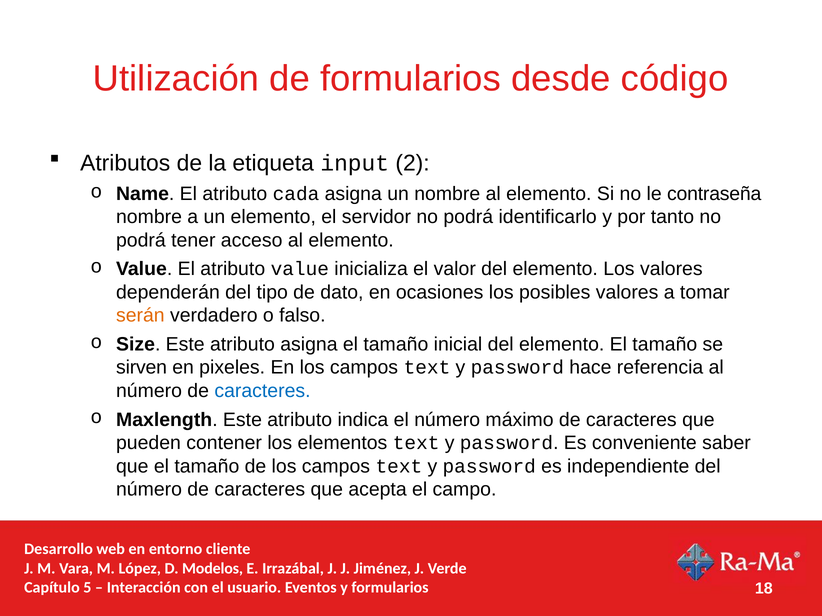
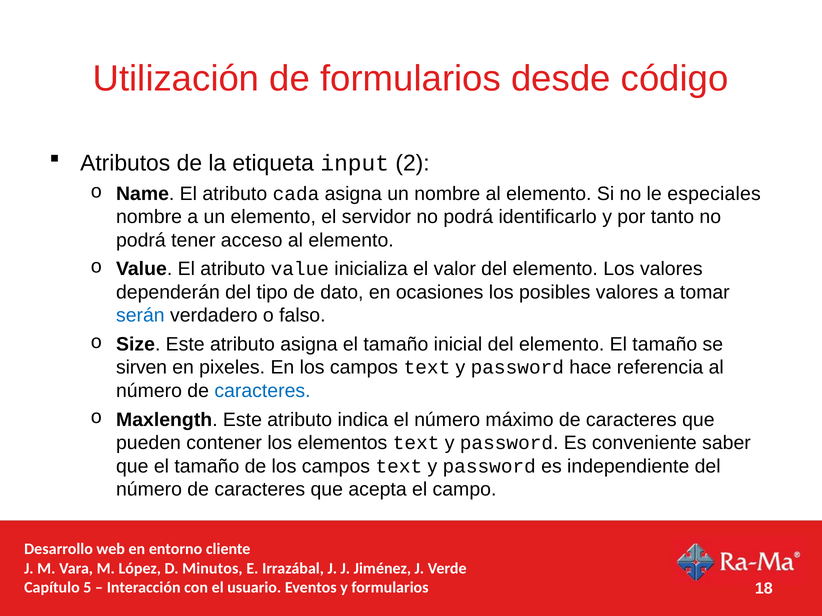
contraseña: contraseña -> especiales (714, 194)
serán colour: orange -> blue (140, 316)
Modelos: Modelos -> Minutos (212, 569)
